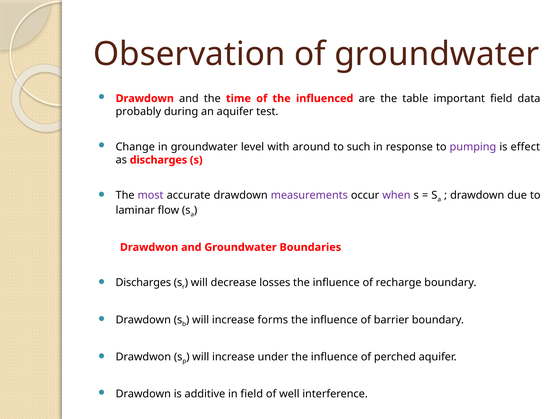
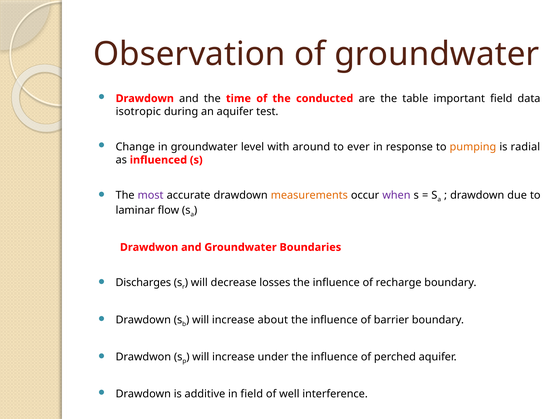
influenced: influenced -> conducted (325, 99)
probably: probably -> isotropic (138, 112)
such: such -> ever (358, 147)
pumping colour: purple -> orange (473, 147)
effect: effect -> radial (525, 147)
as discharges: discharges -> influenced (158, 160)
measurements colour: purple -> orange (309, 196)
forms: forms -> about (273, 320)
